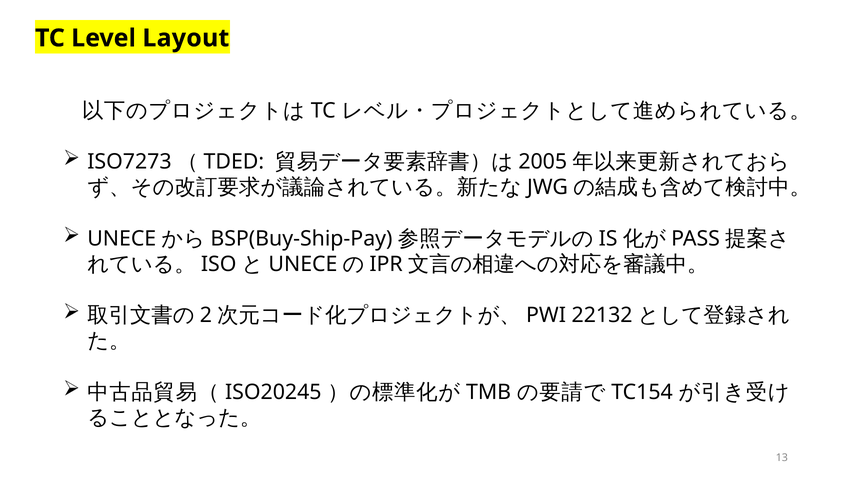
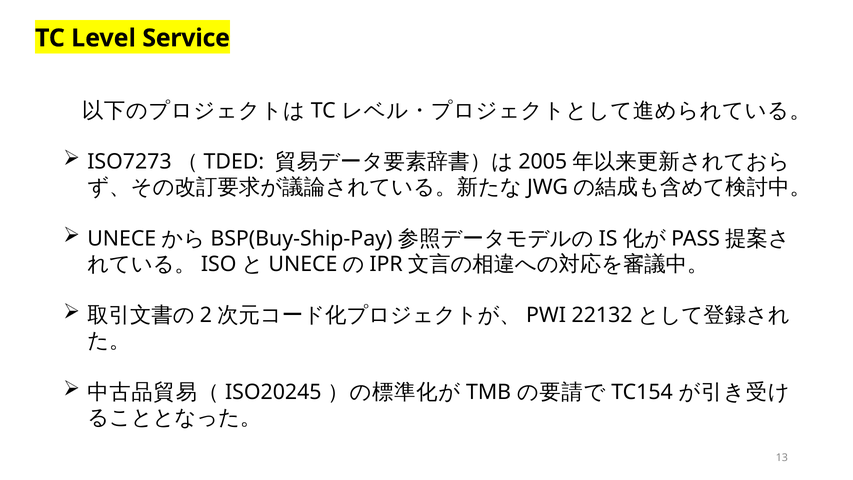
Layout: Layout -> Service (186, 38)
